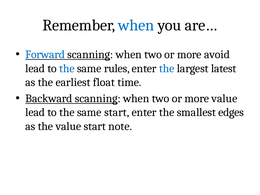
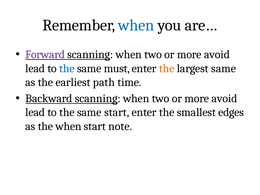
Forward colour: blue -> purple (45, 55)
rules: rules -> must (117, 68)
the colour: blue -> orange (167, 68)
largest latest: latest -> same (224, 68)
float: float -> path (104, 82)
value: value -> avoid (224, 98)
the value: value -> when (69, 126)
